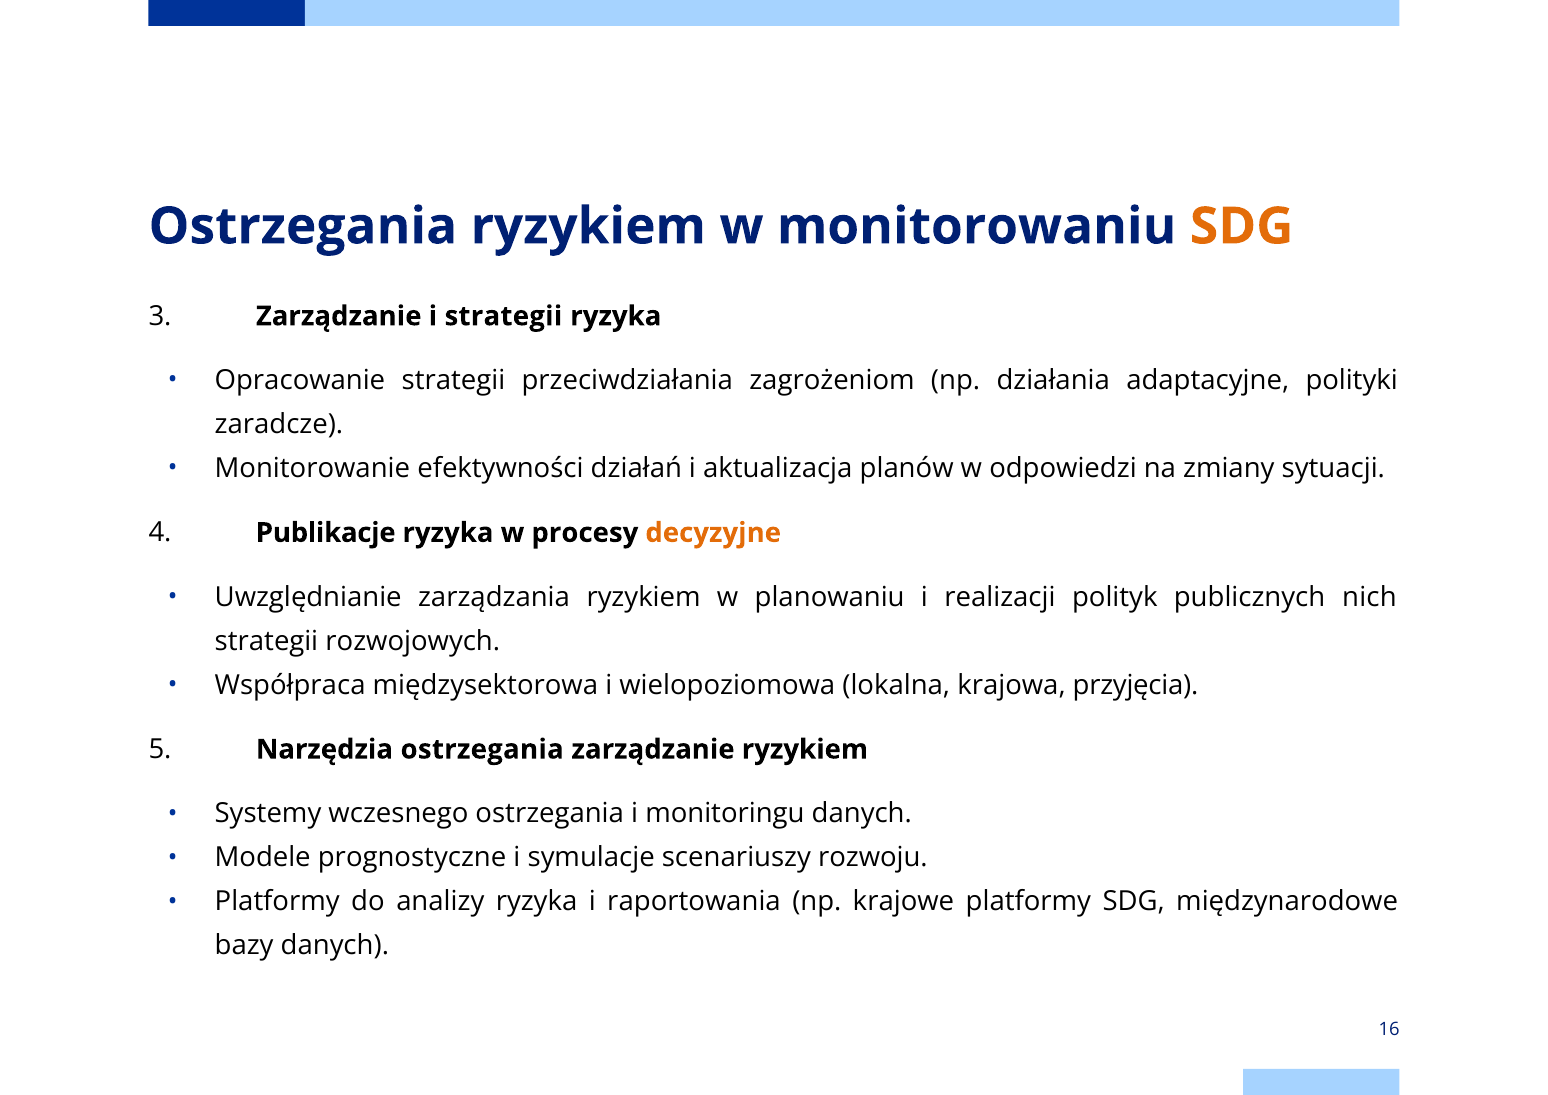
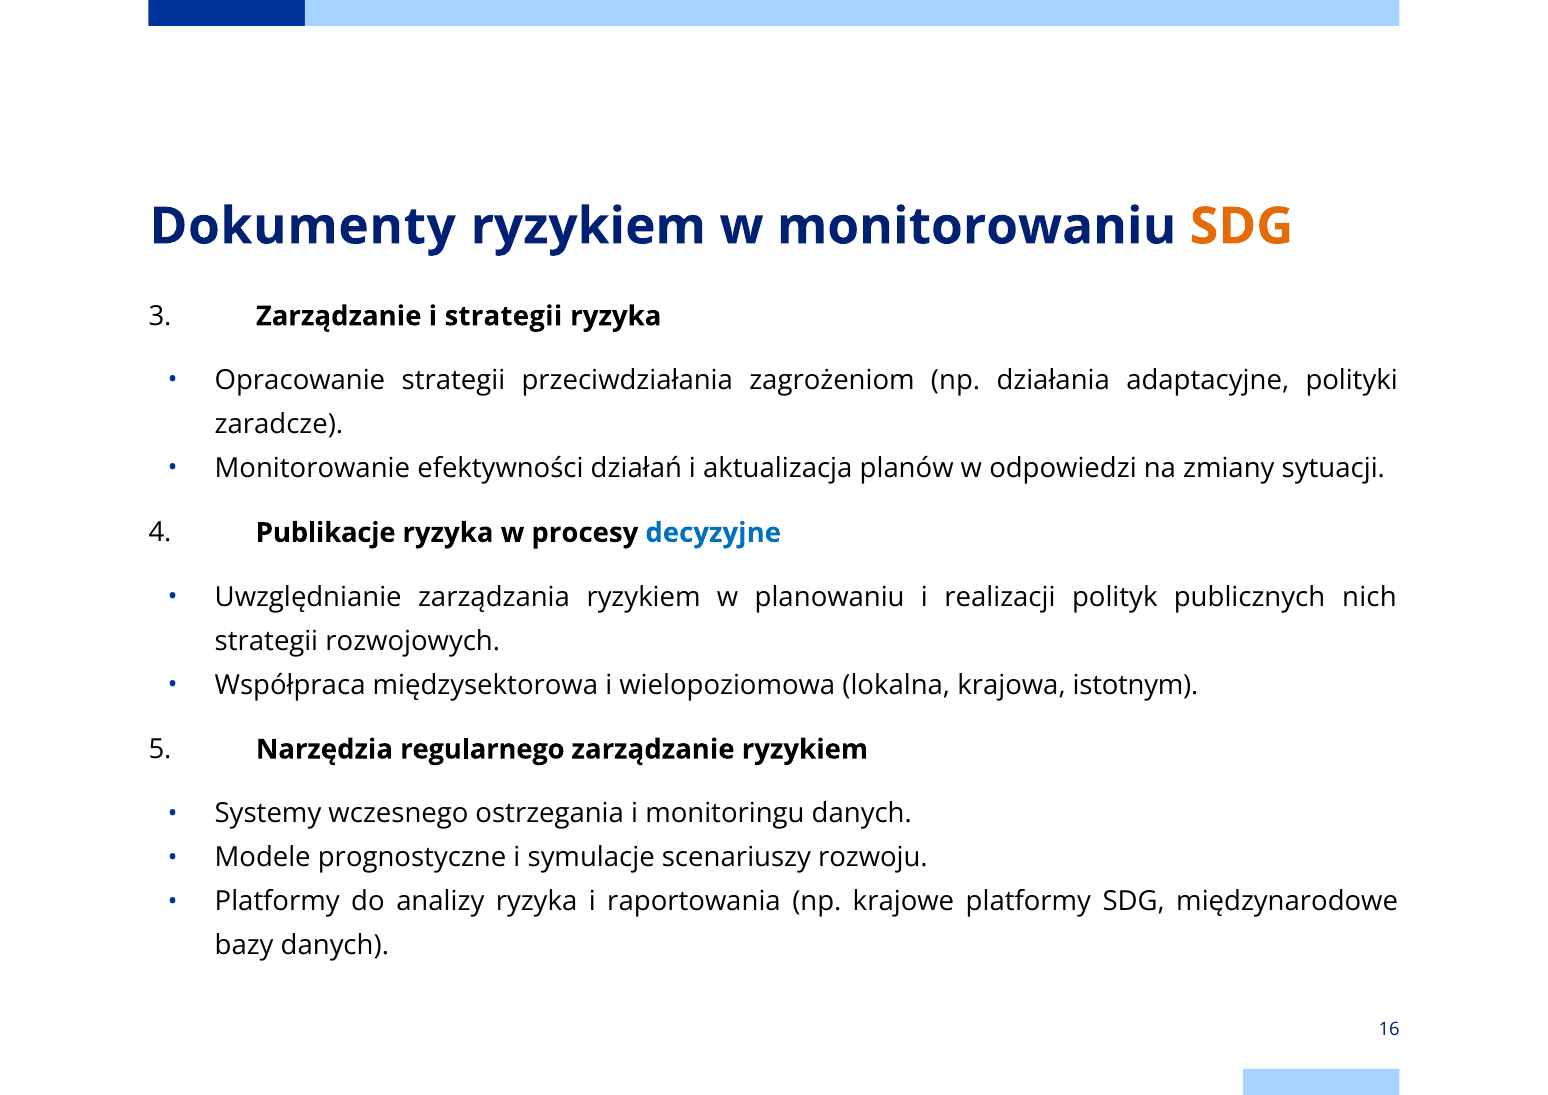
Ostrzegania: Ostrzegania -> Dokumenty (303, 226)
decyzyjne colour: orange -> blue (713, 533)
przyjęcia: przyjęcia -> istotnym (1135, 685)
Narzędzia ostrzegania: ostrzegania -> regularnego (482, 749)
